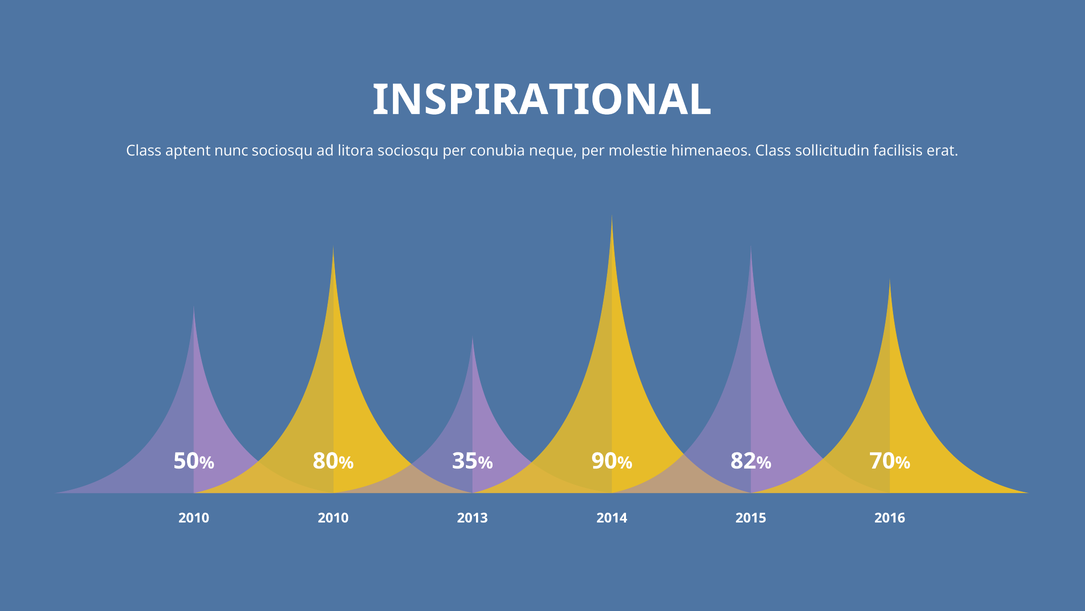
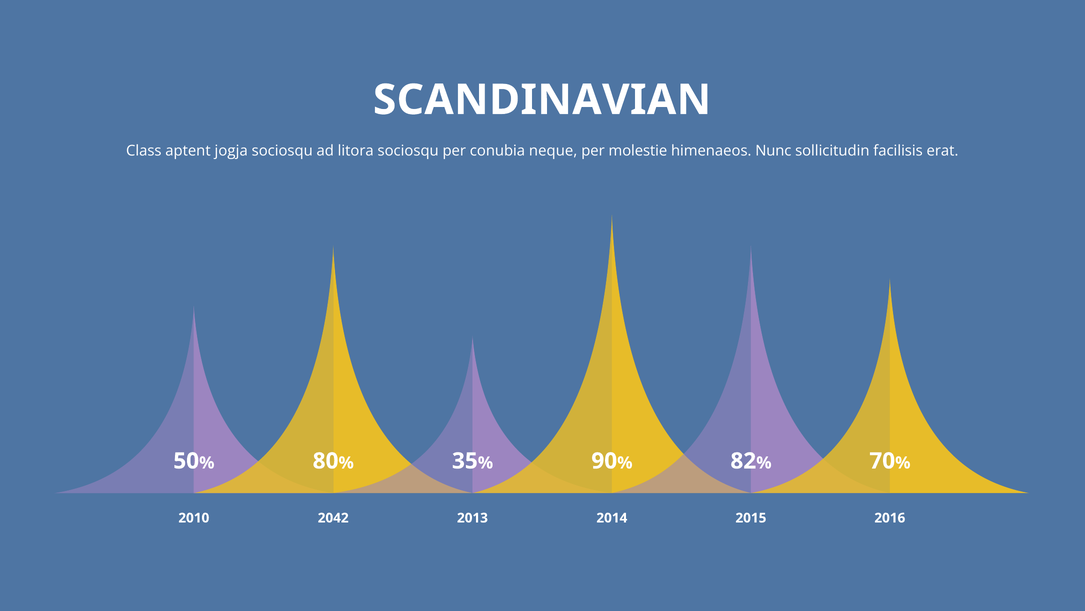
INSPIRATIONAL: INSPIRATIONAL -> SCANDINAVIAN (542, 100)
nunc: nunc -> jogja (231, 151)
himenaeos Class: Class -> Nunc (773, 151)
2010: 2010 -> 2042 (333, 517)
